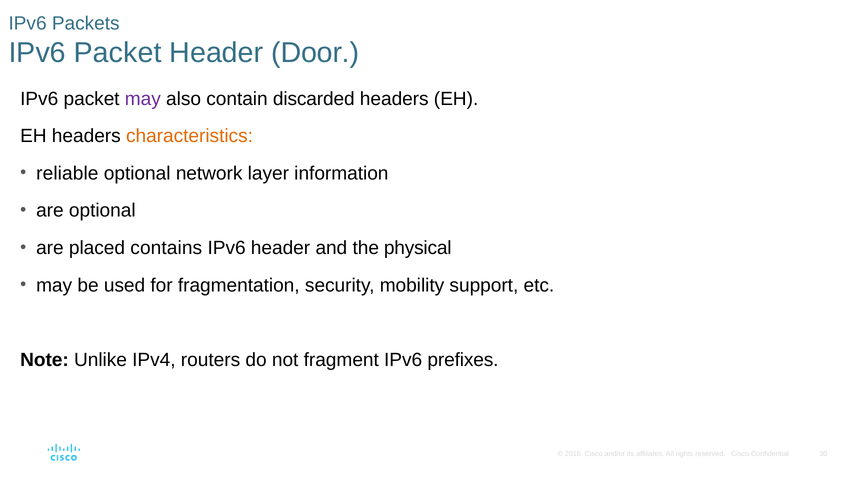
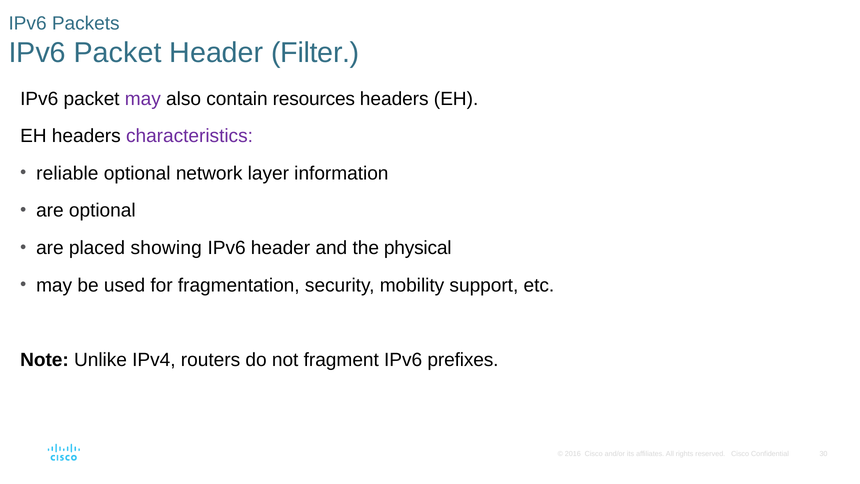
Door: Door -> Filter (315, 53)
discarded: discarded -> resources (314, 99)
characteristics colour: orange -> purple (189, 136)
contains: contains -> showing (166, 248)
